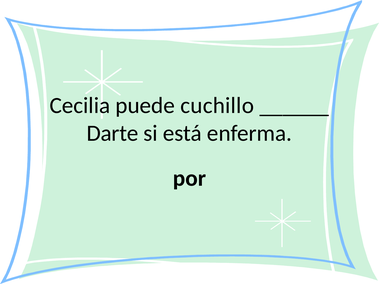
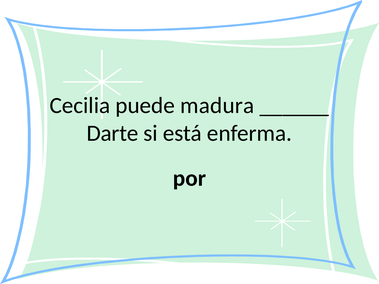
cuchillo: cuchillo -> madura (217, 106)
